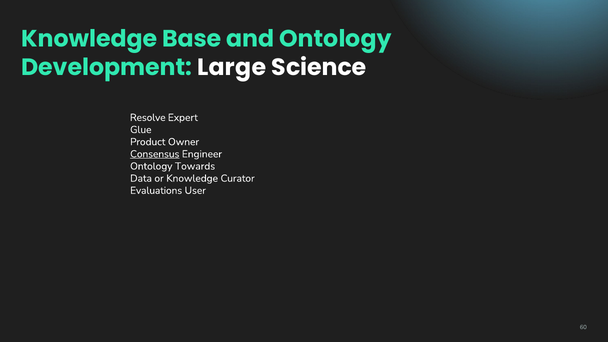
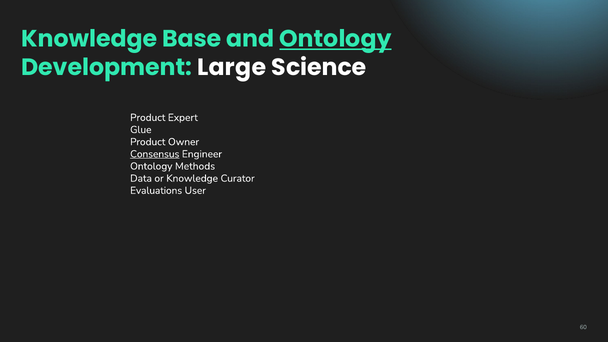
Ontology underline: none -> present (335, 39)
Resolve: Resolve -> Product (148, 118)
Towards: Towards -> Methods (195, 166)
